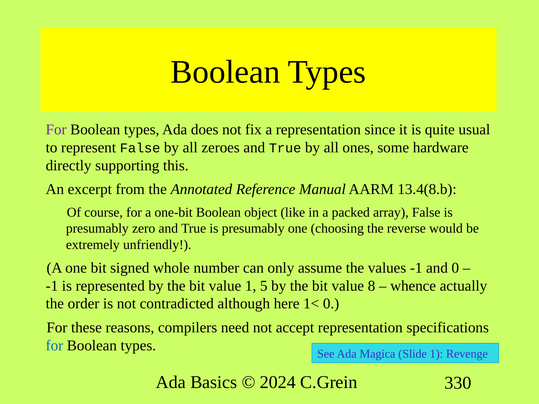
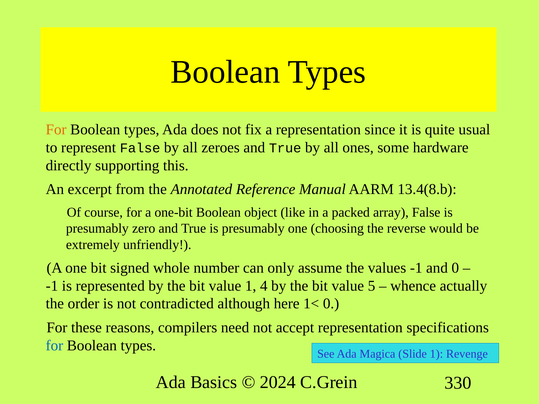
For colour: purple -> orange (56, 130)
5: 5 -> 4 (264, 286)
8: 8 -> 5 (372, 286)
